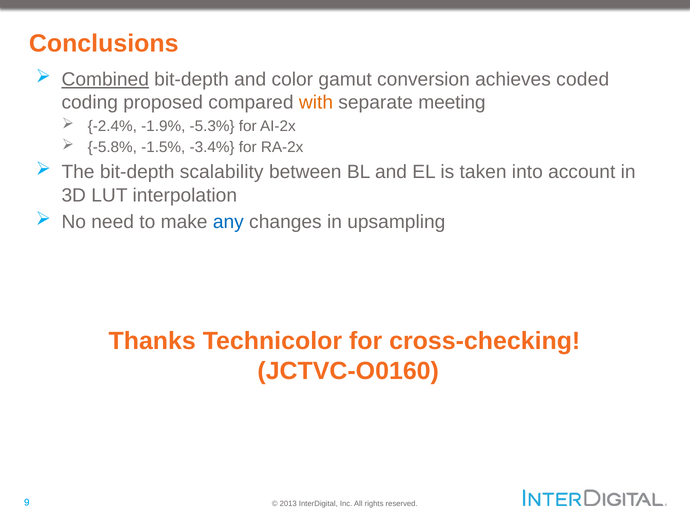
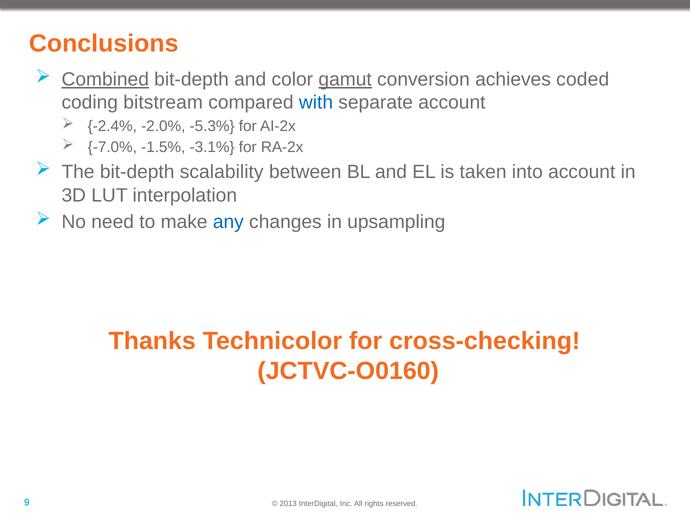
gamut underline: none -> present (345, 80)
proposed: proposed -> bitstream (163, 103)
with colour: orange -> blue (316, 103)
separate meeting: meeting -> account (452, 103)
-1.9%: -1.9% -> -2.0% (163, 126)
-5.8%: -5.8% -> -7.0% (112, 148)
-3.4%: -3.4% -> -3.1% (212, 148)
